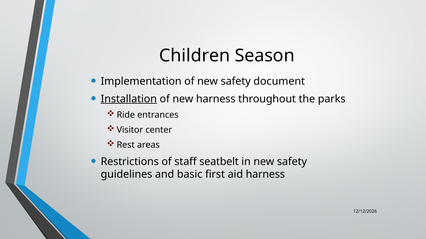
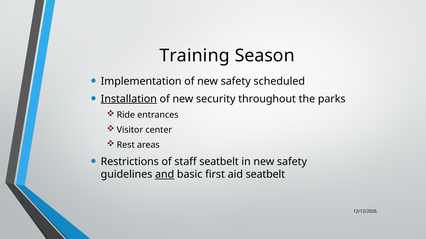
Children: Children -> Training (195, 56)
document: document -> scheduled (279, 82)
new harness: harness -> security (216, 99)
and underline: none -> present (165, 175)
aid harness: harness -> seatbelt (265, 175)
